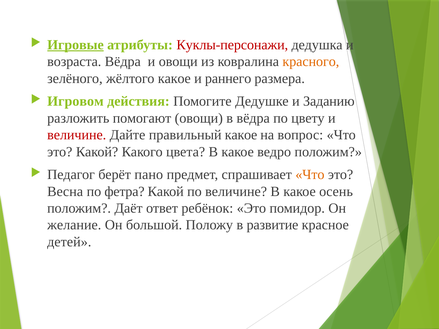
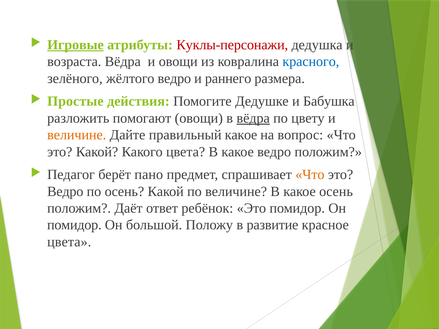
красного colour: orange -> blue (311, 62)
жёлтого какое: какое -> ведро (174, 78)
Игровом: Игровом -> Простые (75, 101)
Заданию: Заданию -> Бабушка (329, 101)
вёдра underline: none -> present (253, 118)
величине colour: red -> orange (77, 135)
Весна: Весна -> Ведро (65, 192)
по фетра: фетра -> осень (124, 192)
желание: желание -> помидор (74, 225)
детей: детей -> цвета (69, 242)
